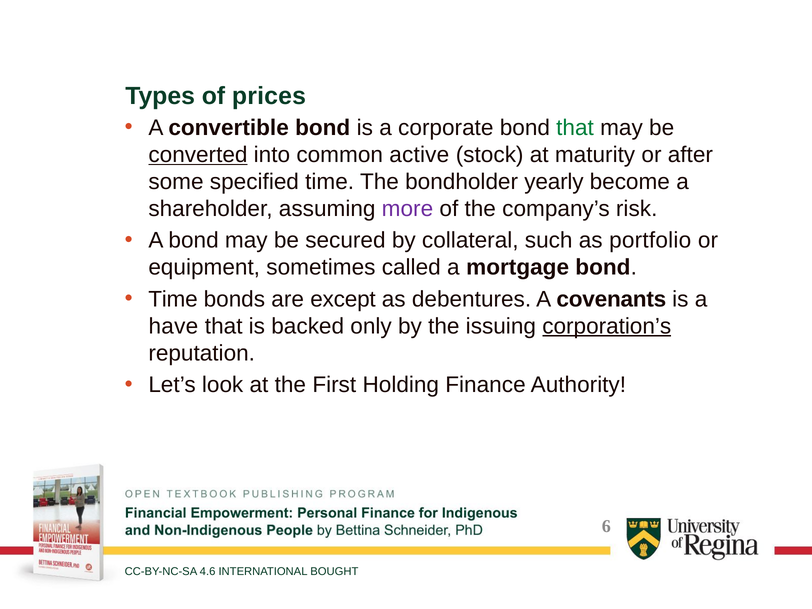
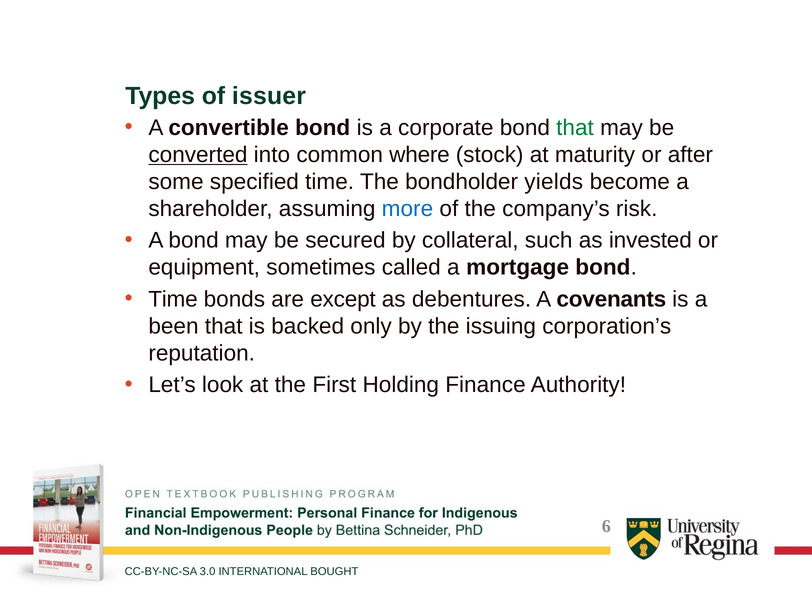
prices: prices -> issuer (269, 96)
active: active -> where (420, 155)
yearly: yearly -> yields (554, 182)
more colour: purple -> blue (407, 209)
portfolio: portfolio -> invested (650, 240)
have: have -> been (174, 326)
corporation’s underline: present -> none (607, 326)
4.6: 4.6 -> 3.0 (208, 572)
